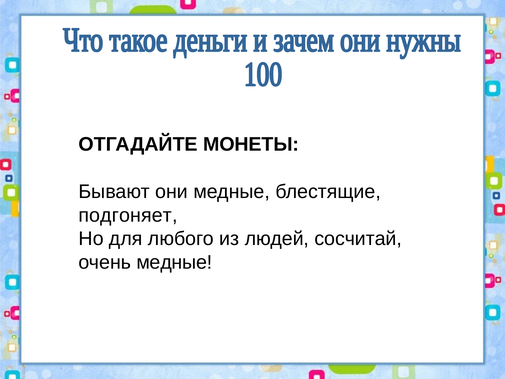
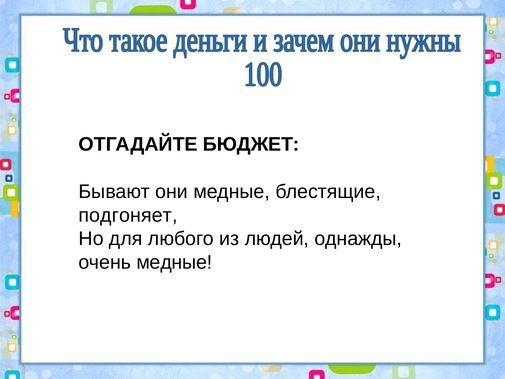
МОНЕТЫ: МОНЕТЫ -> БЮДЖЕТ (251, 144)
сосчитай: сосчитай -> однажды (358, 239)
